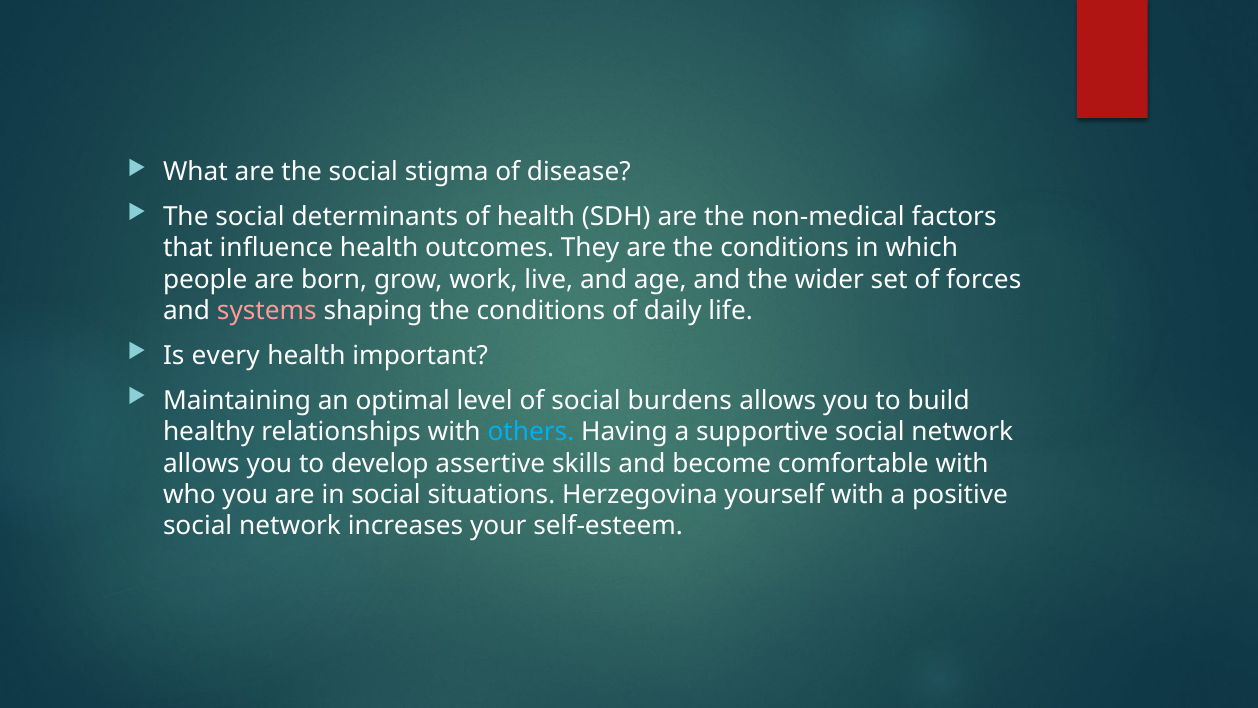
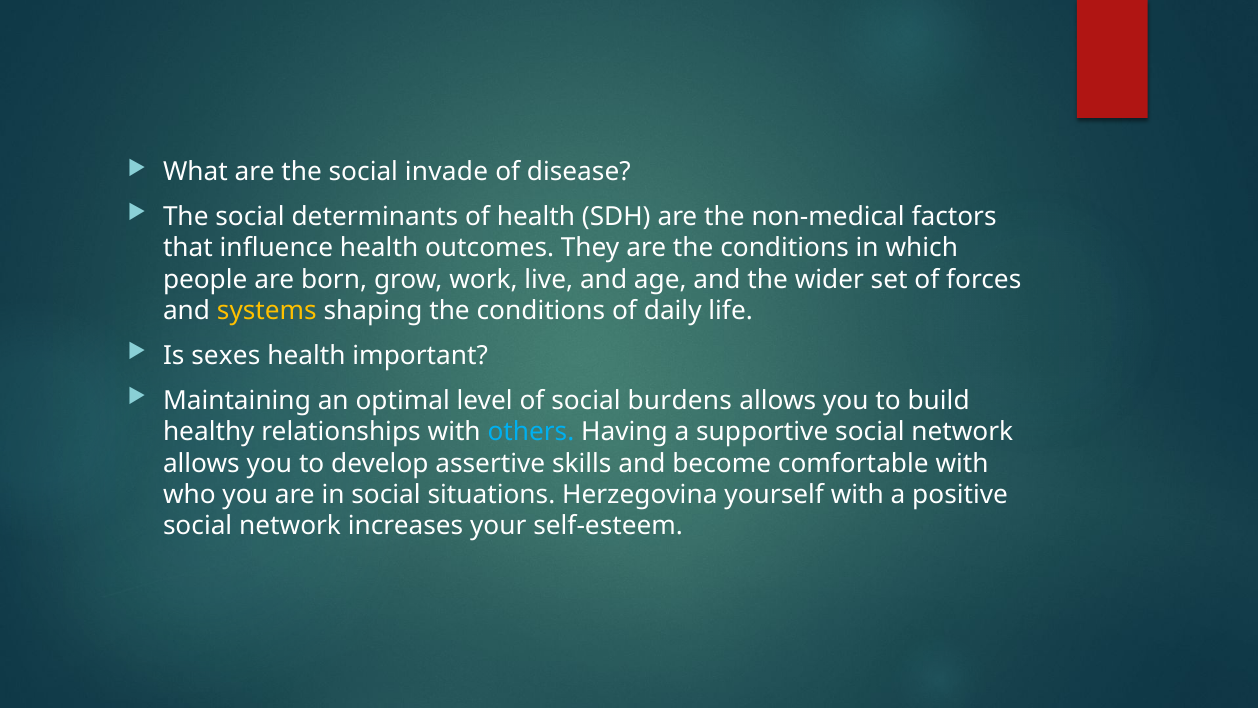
stigma: stigma -> invade (447, 172)
systems colour: pink -> yellow (267, 311)
every: every -> sexes (226, 356)
